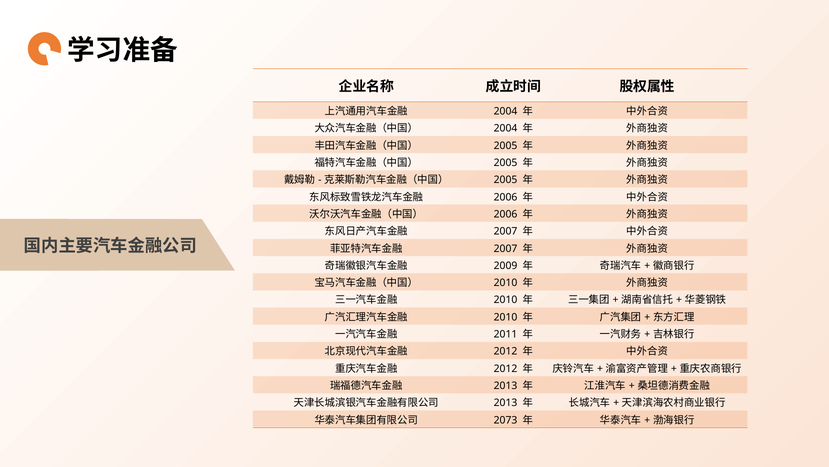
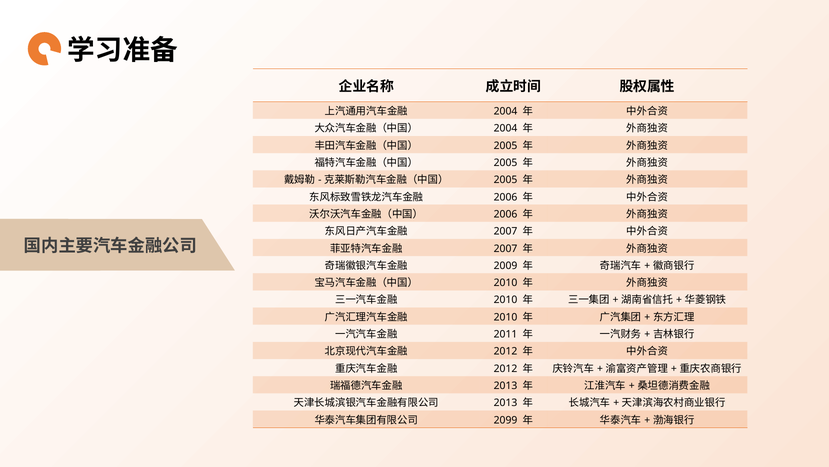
2073: 2073 -> 2099 (506, 420)
